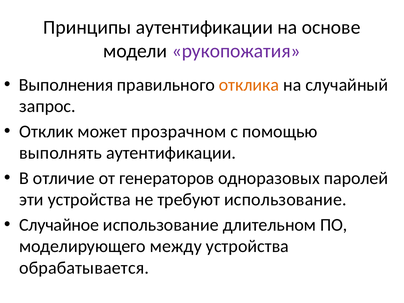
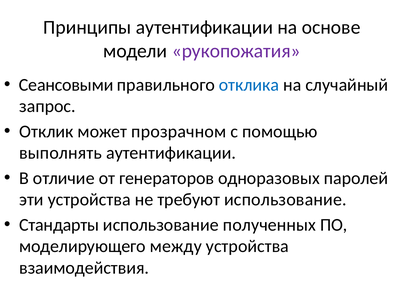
Выполнения: Выполнения -> Сеансовыми (66, 85)
отклика colour: orange -> blue (249, 85)
Случайное: Случайное -> Стандарты (59, 225)
длительном: длительном -> полученных (269, 225)
обрабатывается: обрабатывается -> взаимодействия (84, 268)
